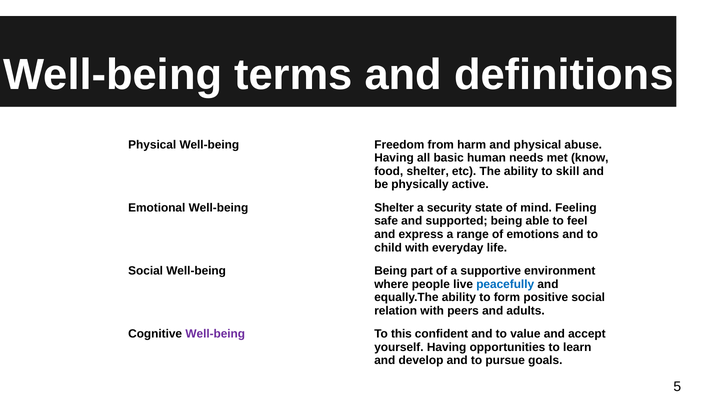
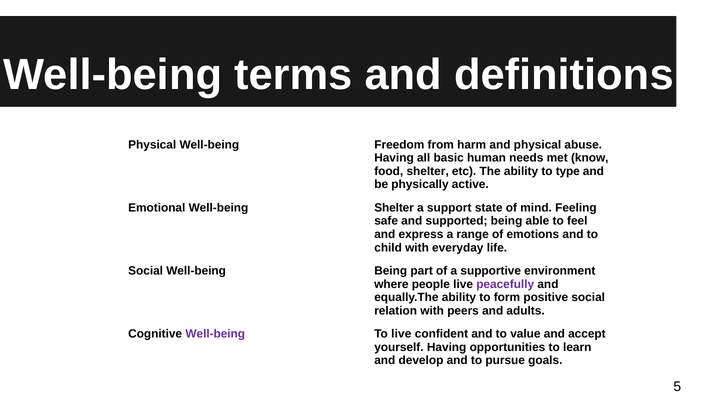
skill: skill -> type (568, 171)
security: security -> support (449, 207)
peacefully colour: blue -> purple (505, 284)
To this: this -> live (401, 334)
